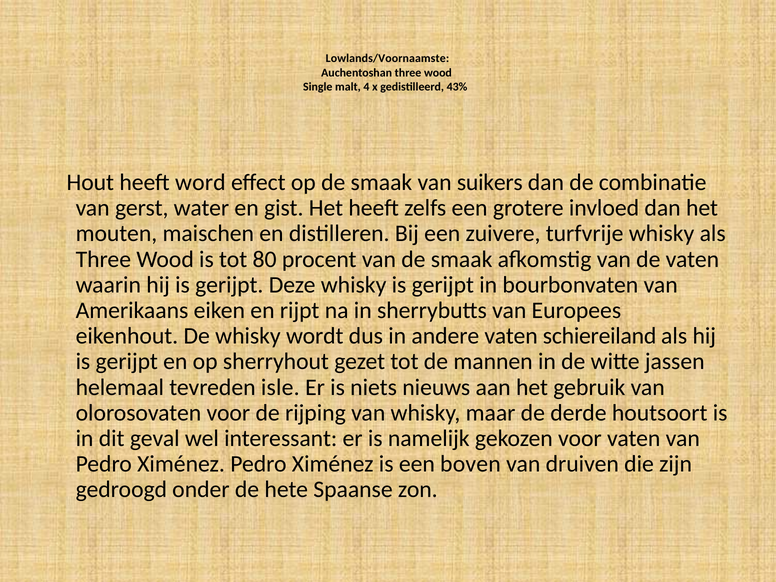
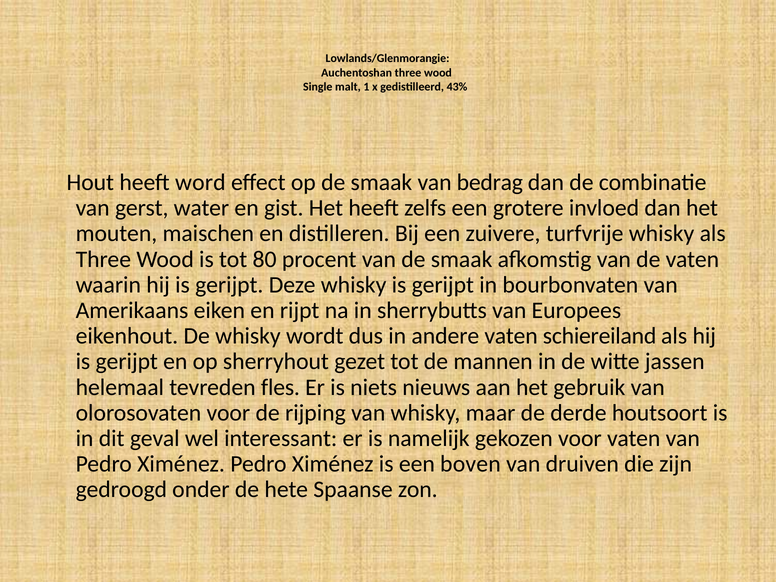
Lowlands/Voornaamste: Lowlands/Voornaamste -> Lowlands/Glenmorangie (387, 58)
4: 4 -> 1 (366, 87)
suikers: suikers -> bedrag (490, 182)
isle: isle -> fles (280, 387)
